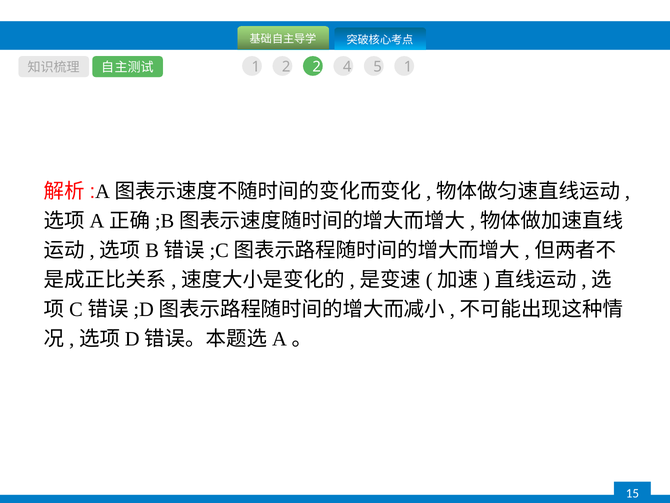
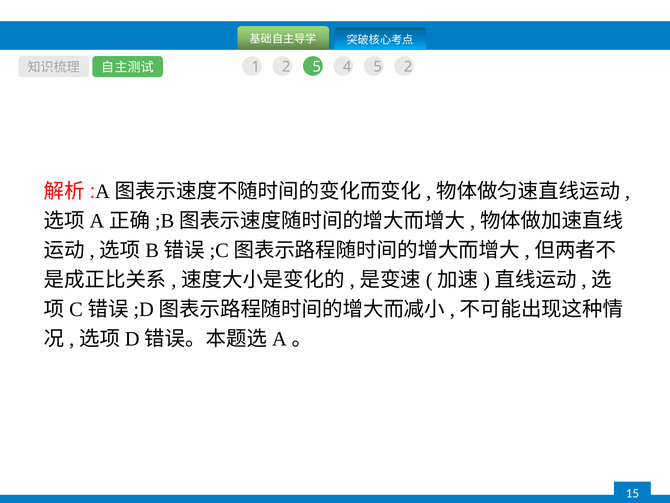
2 2: 2 -> 5 (317, 67)
5 1: 1 -> 2 (408, 67)
